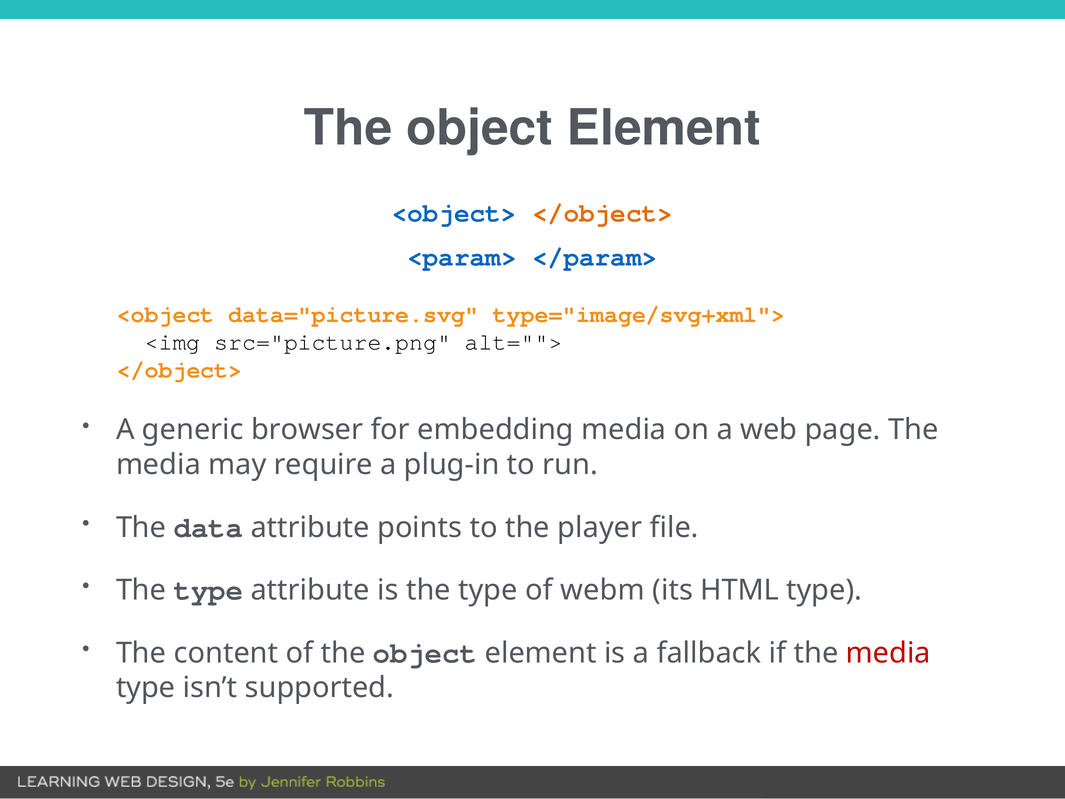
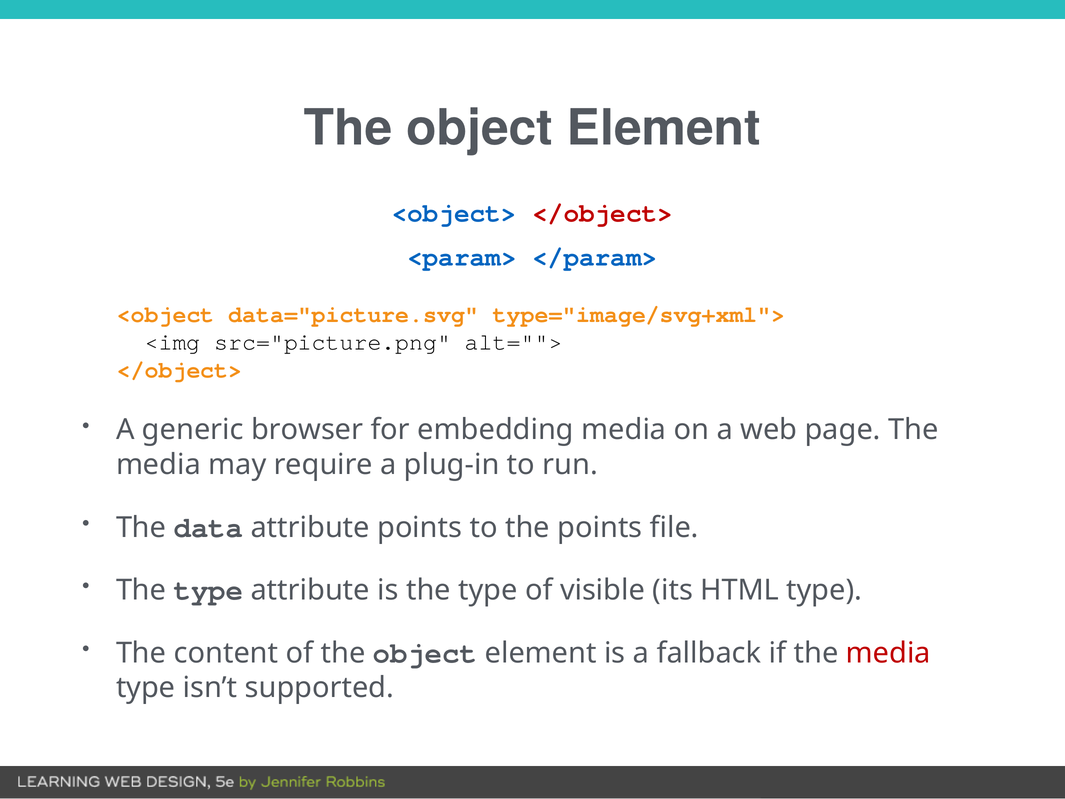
</object> colour: orange -> red (603, 213)
the player: player -> points (600, 527)
webm: webm -> visible (602, 590)
